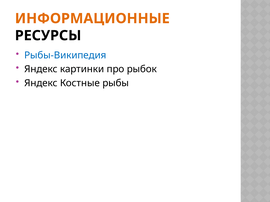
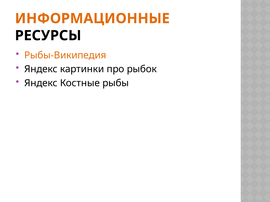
Рыбы-Википедия colour: blue -> orange (65, 55)
